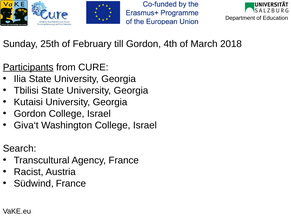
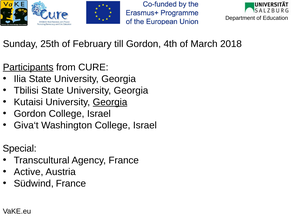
Georgia underline: none -> present (110, 102)
Search: Search -> Special (20, 149)
Racist: Racist -> Active (29, 172)
